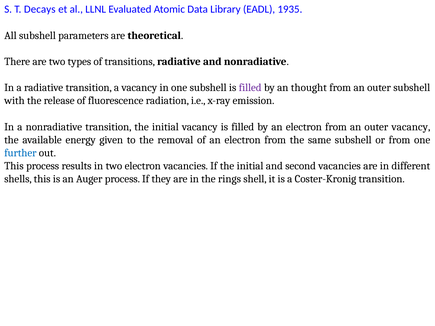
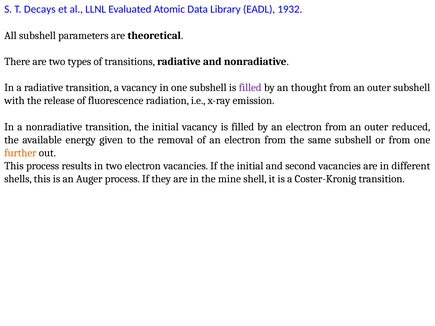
1935: 1935 -> 1932 (290, 9)
outer vacancy: vacancy -> reduced (411, 127)
further colour: blue -> orange (20, 153)
rings: rings -> mine (229, 179)
